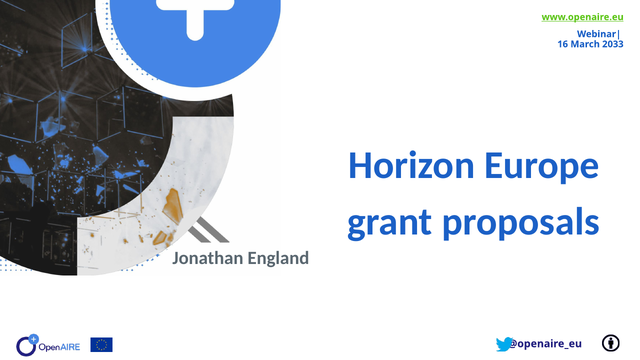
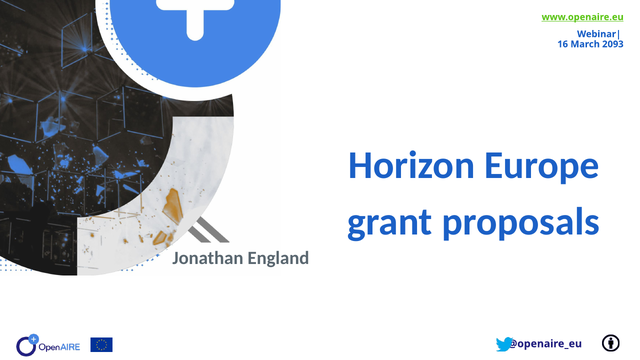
2033: 2033 -> 2093 (613, 44)
